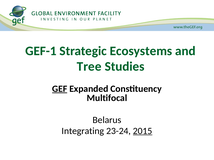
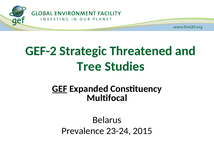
GEF-1: GEF-1 -> GEF-2 (41, 51)
Ecosystems: Ecosystems -> Threatened (141, 51)
Integrating: Integrating -> Prevalence (83, 131)
2015 underline: present -> none (143, 131)
